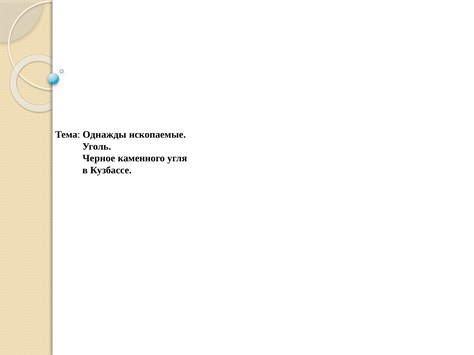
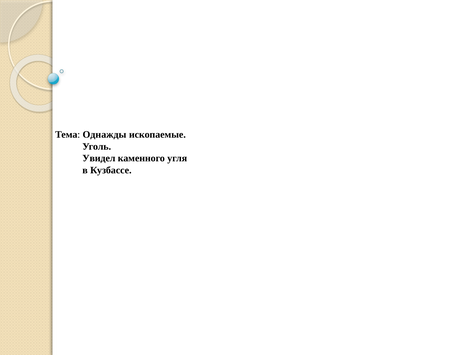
Черное: Черное -> Увидел (99, 159)
